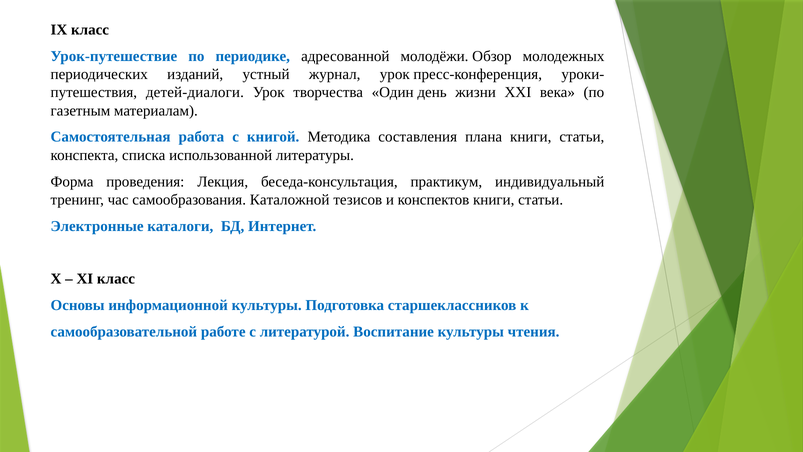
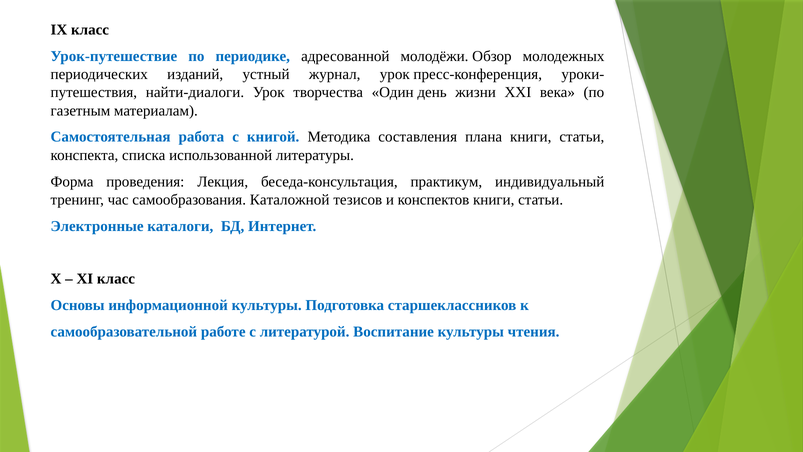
детей-диалоги: детей-диалоги -> найти-диалоги (195, 92)
